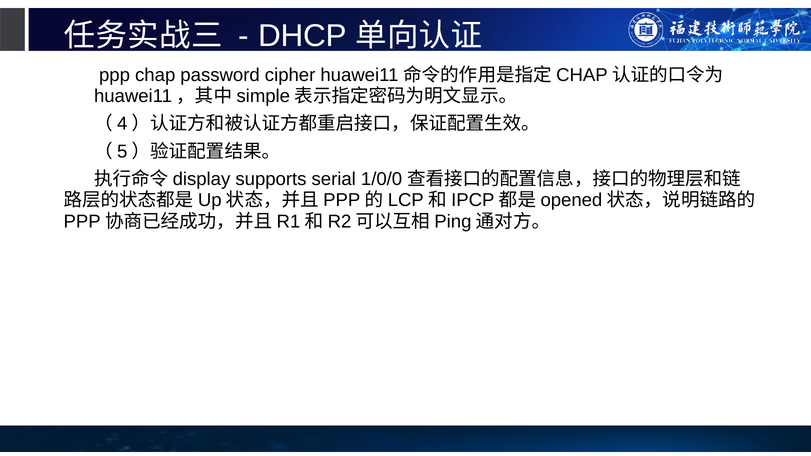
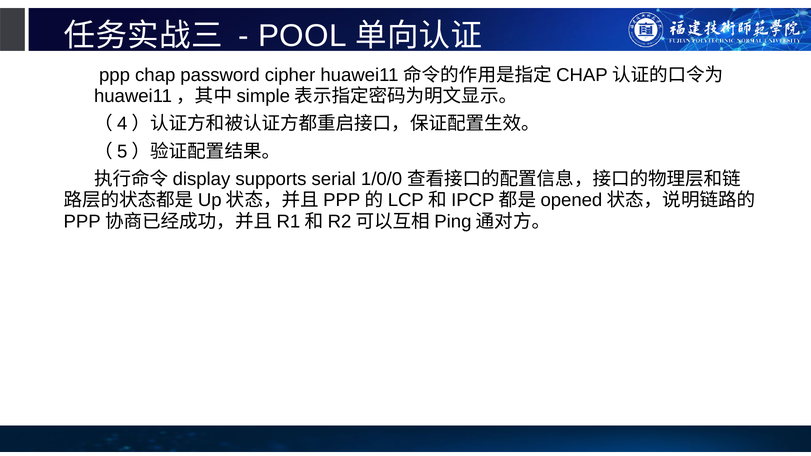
DHCP: DHCP -> POOL (302, 36)
